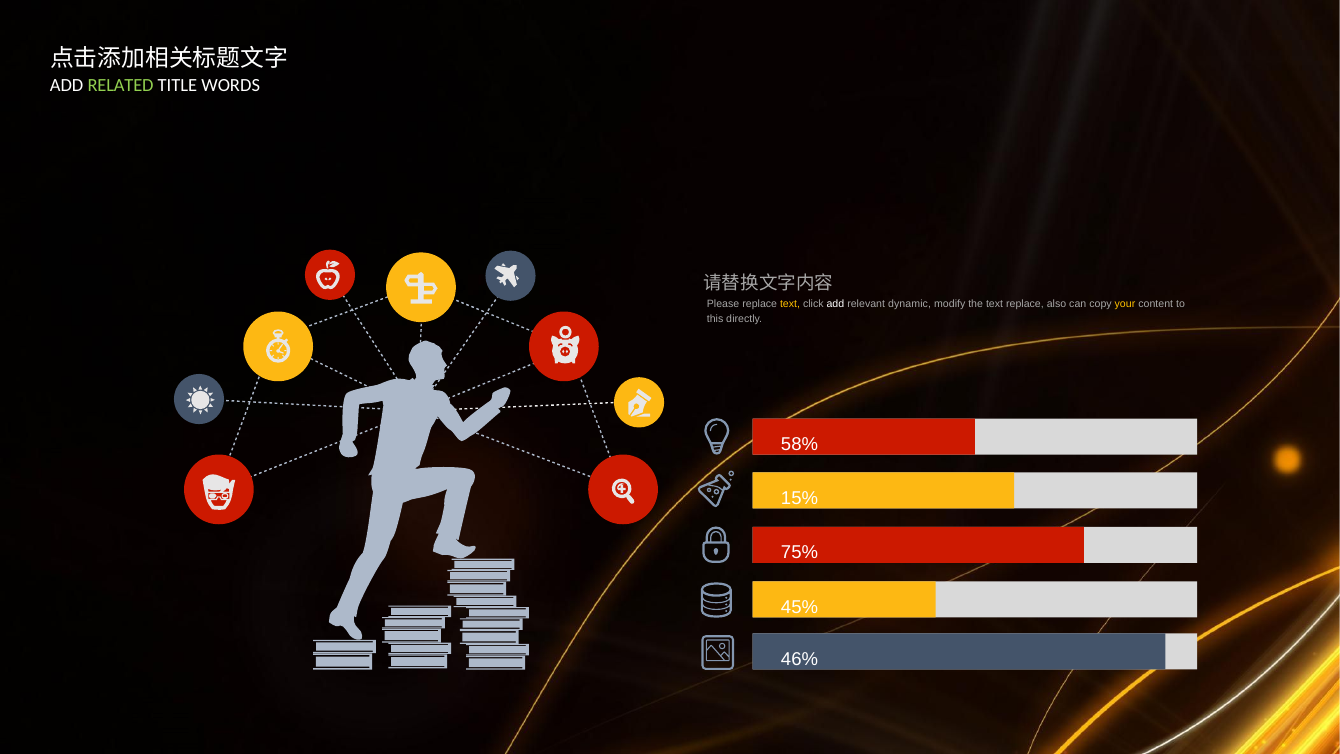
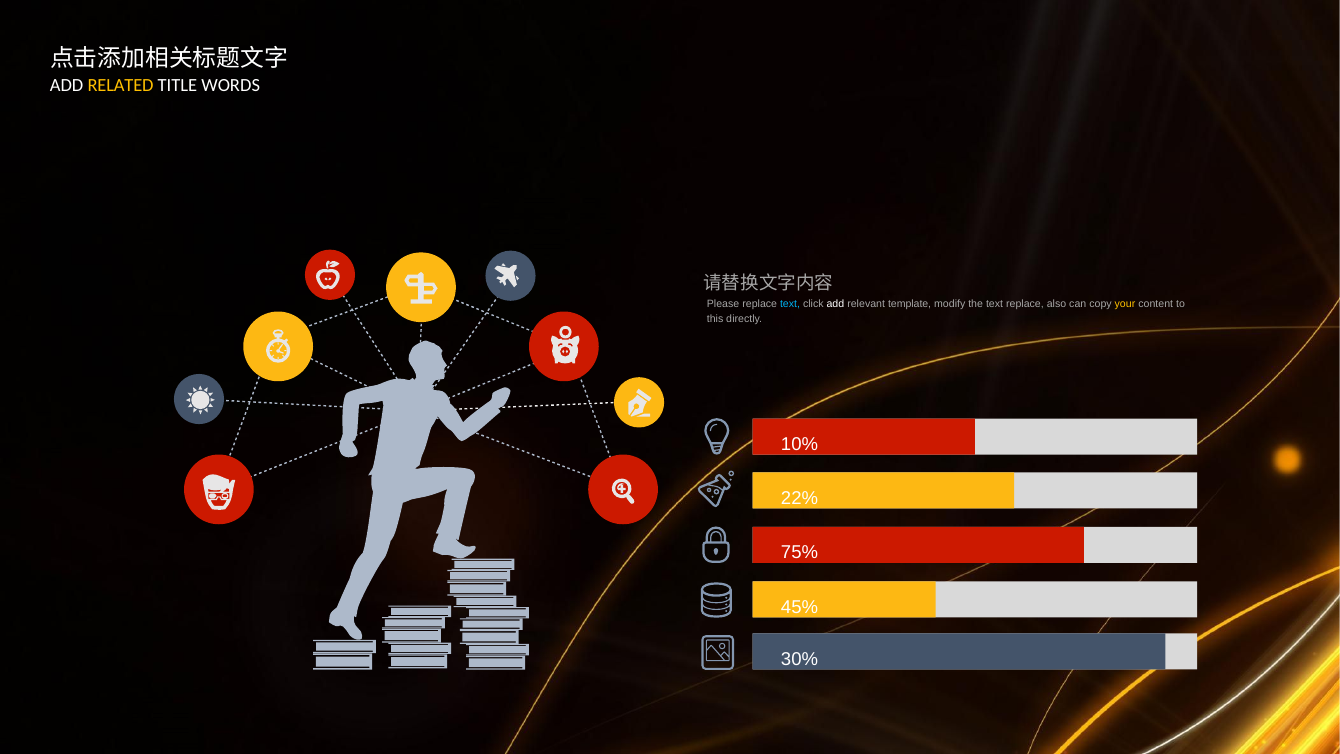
RELATED colour: light green -> yellow (121, 86)
text colour: yellow -> light blue (790, 304)
dynamic: dynamic -> template (910, 304)
58%: 58% -> 10% (800, 444)
15%: 15% -> 22% (800, 498)
46%: 46% -> 30% (800, 659)
